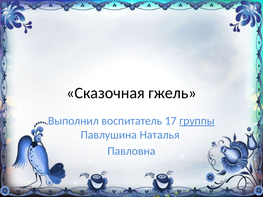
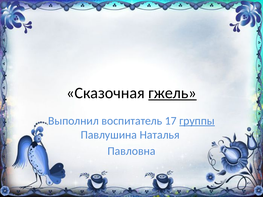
гжель underline: none -> present (172, 93)
